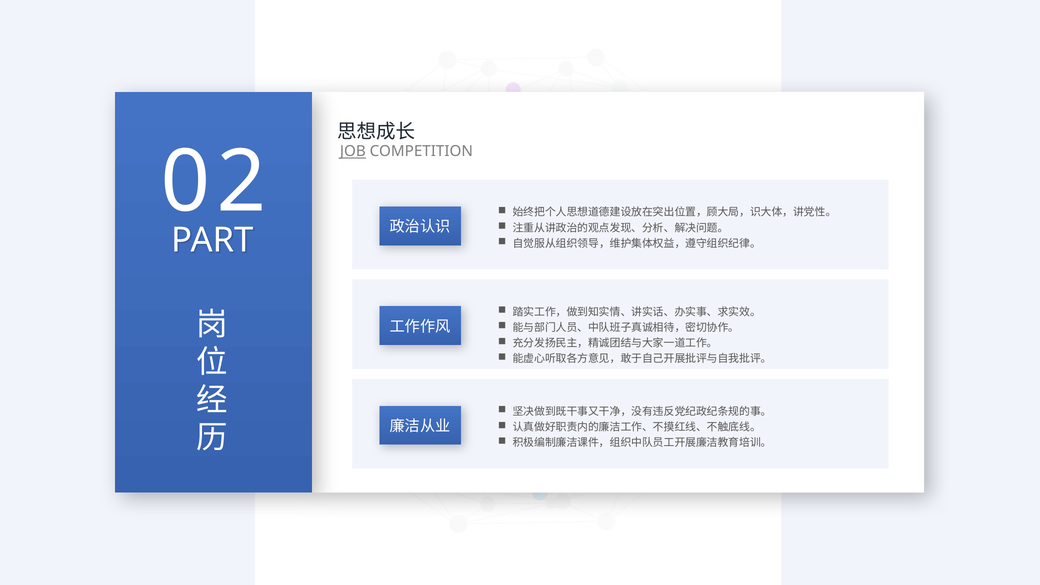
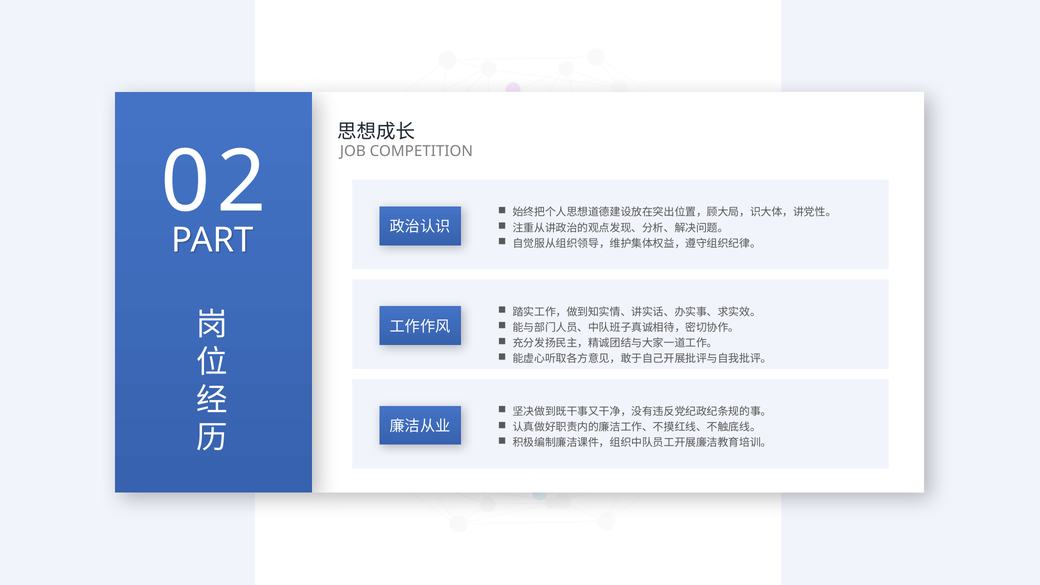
JOB underline: present -> none (353, 151)
